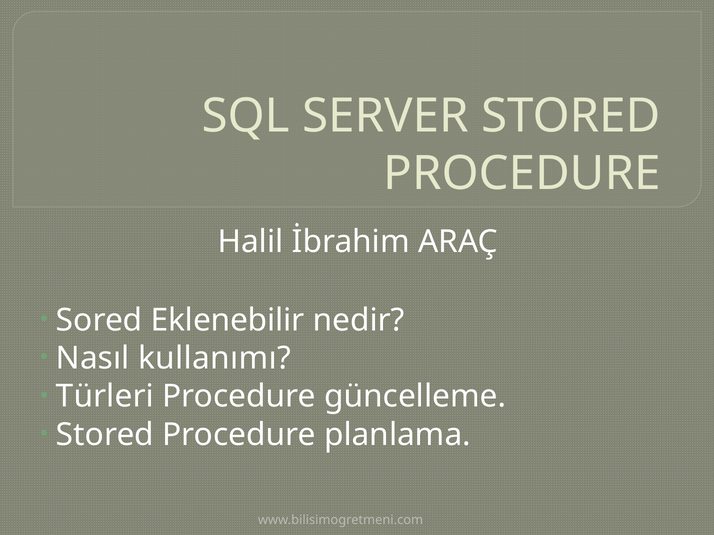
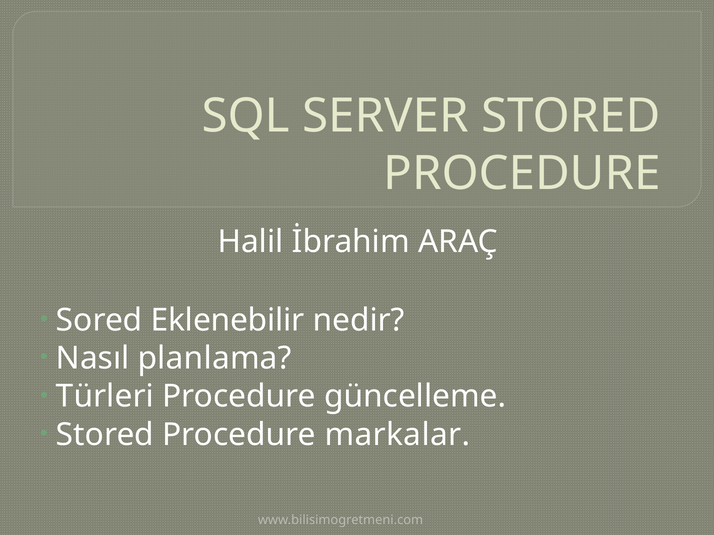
kullanımı: kullanımı -> planlama (215, 359)
planlama: planlama -> markalar (397, 435)
